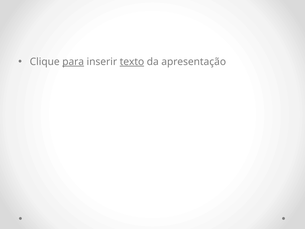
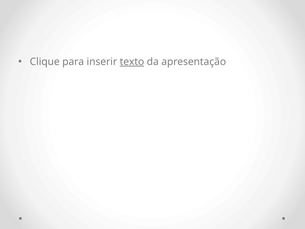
para underline: present -> none (73, 62)
